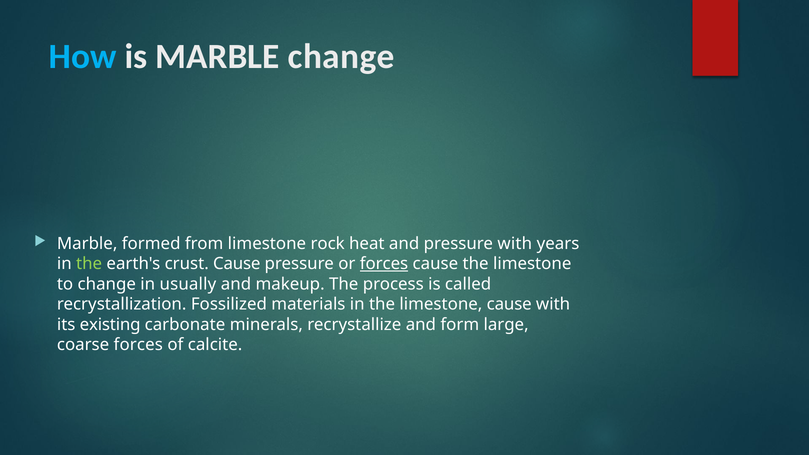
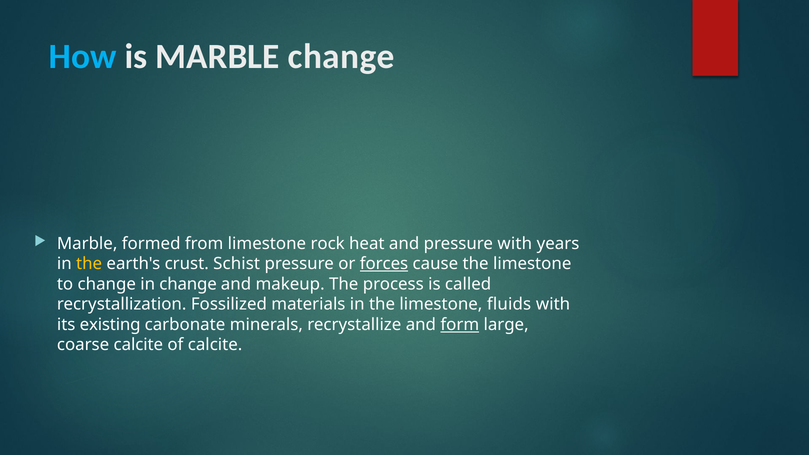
the colour: light green -> yellow (89, 264)
crust Cause: Cause -> Schist (237, 264)
in usually: usually -> change (188, 284)
limestone cause: cause -> fluids (509, 304)
form underline: none -> present (460, 325)
coarse forces: forces -> calcite (138, 345)
